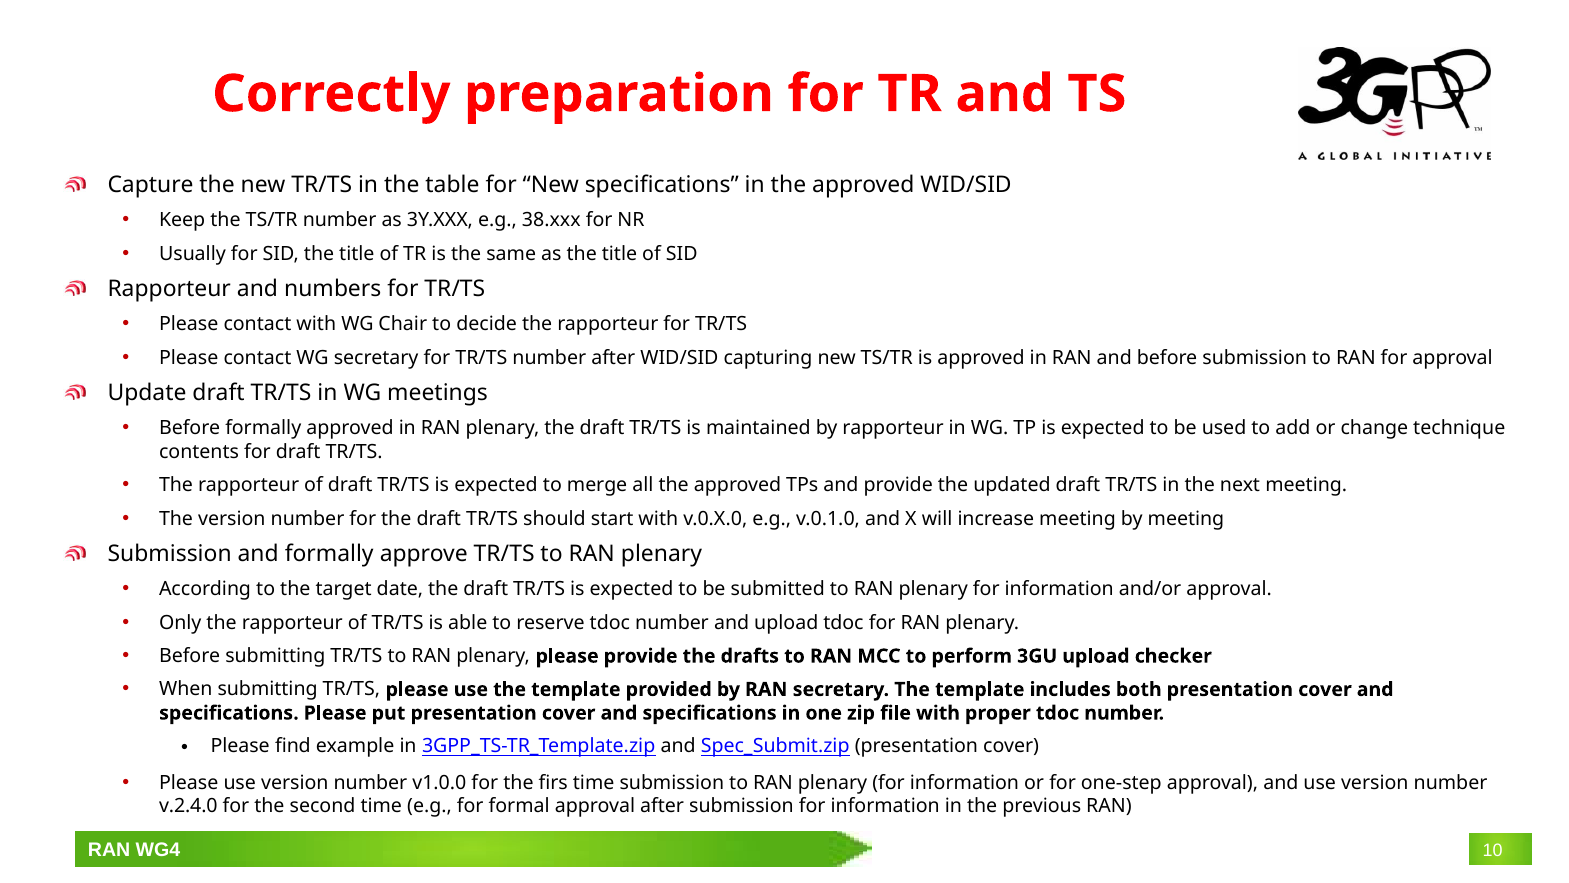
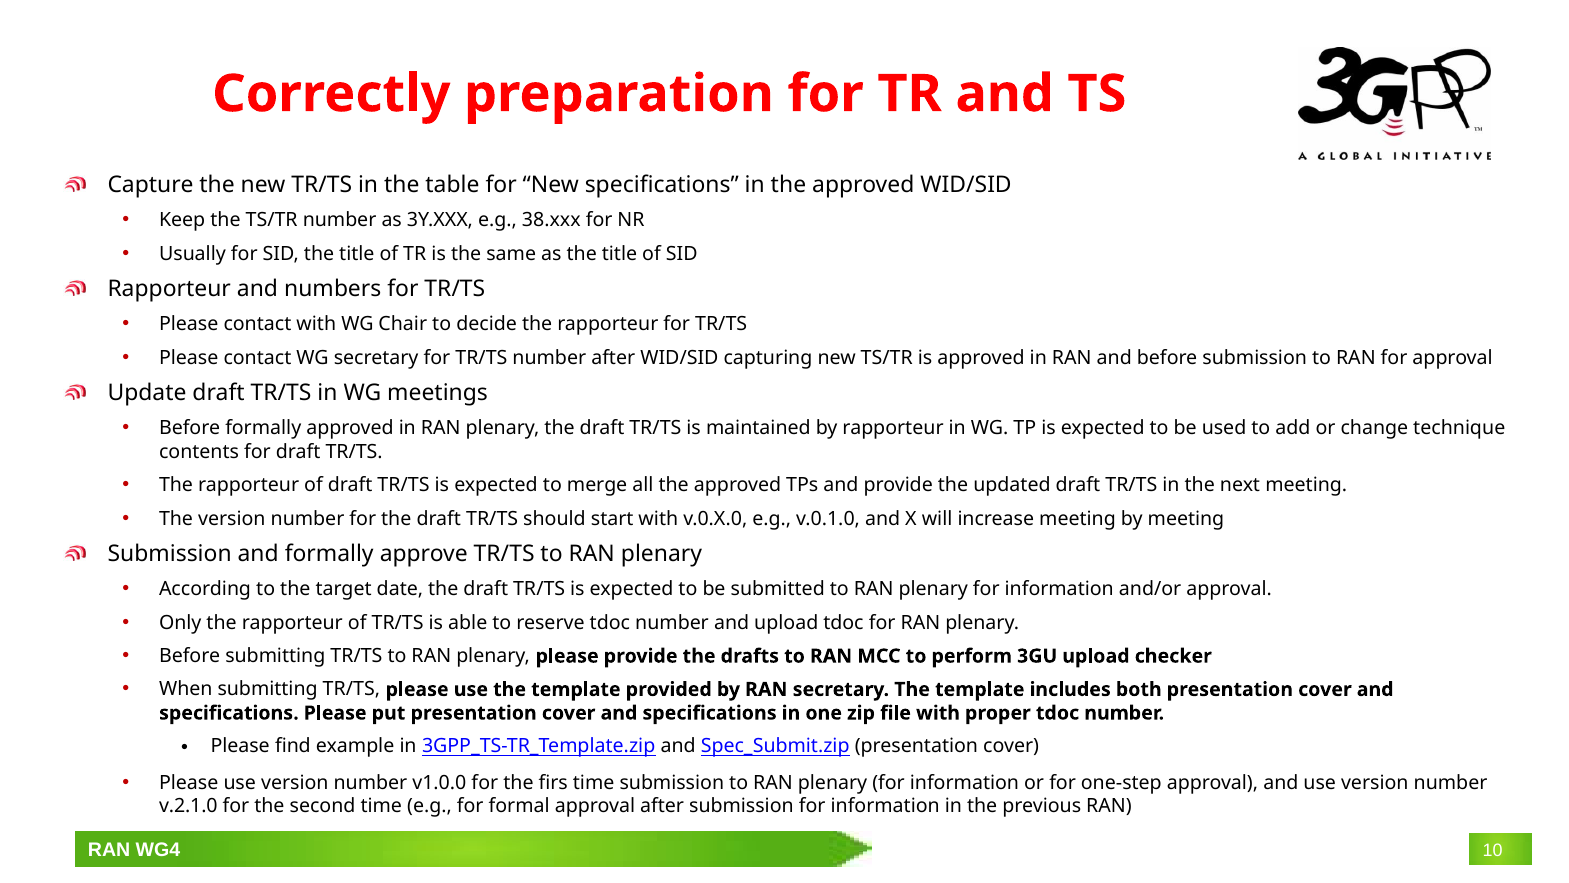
v.2.4.0: v.2.4.0 -> v.2.1.0 (188, 806)
